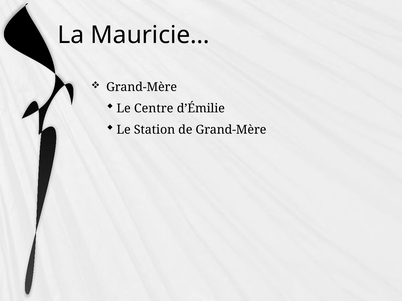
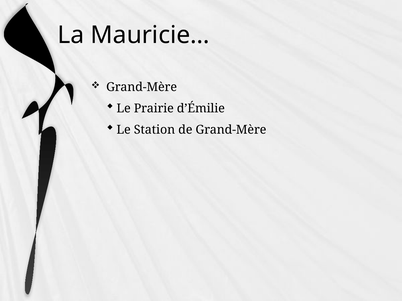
Centre: Centre -> Prairie (154, 109)
